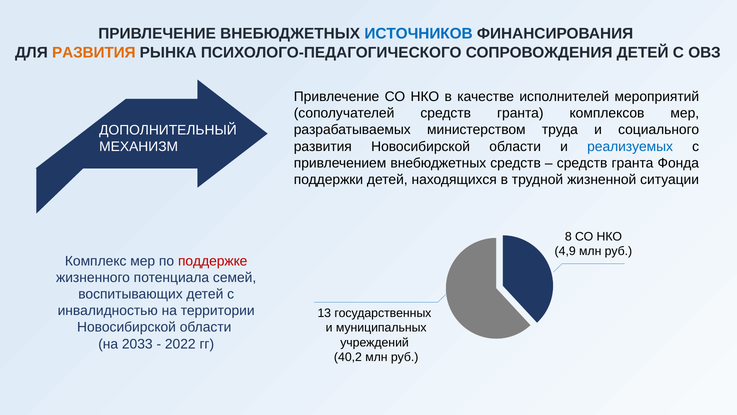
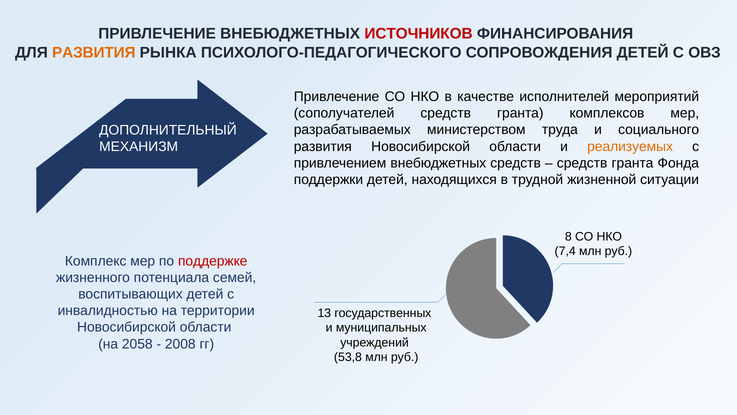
ИСТОЧНИКОВ colour: blue -> red (419, 34)
реализуемых colour: blue -> orange (630, 146)
4,9: 4,9 -> 7,4 (565, 251)
2033: 2033 -> 2058 (137, 344)
2022: 2022 -> 2008 (180, 344)
40,2: 40,2 -> 53,8 (348, 357)
